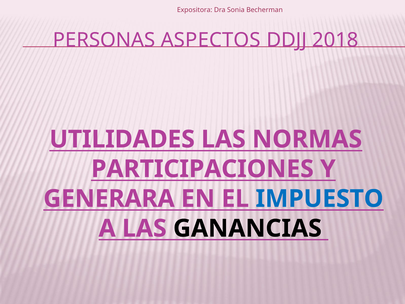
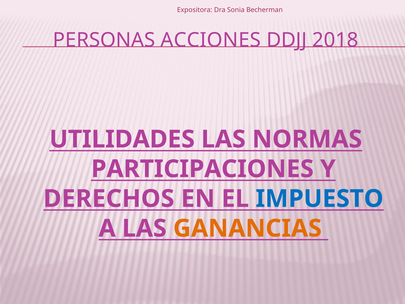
ASPECTOS: ASPECTOS -> ACCIONES (211, 40)
GENERARA: GENERARA -> DERECHOS (109, 199)
GANANCIAS colour: black -> orange (247, 228)
